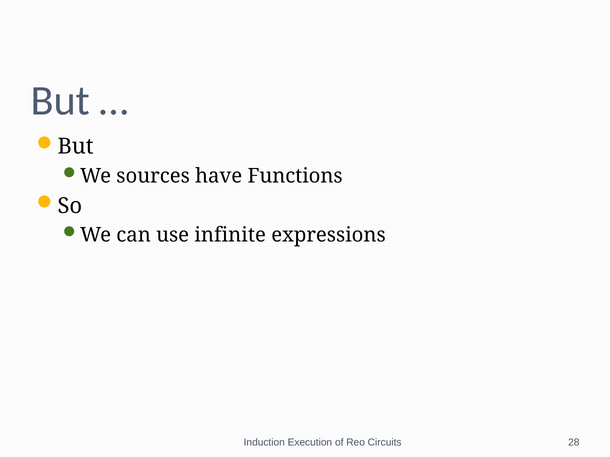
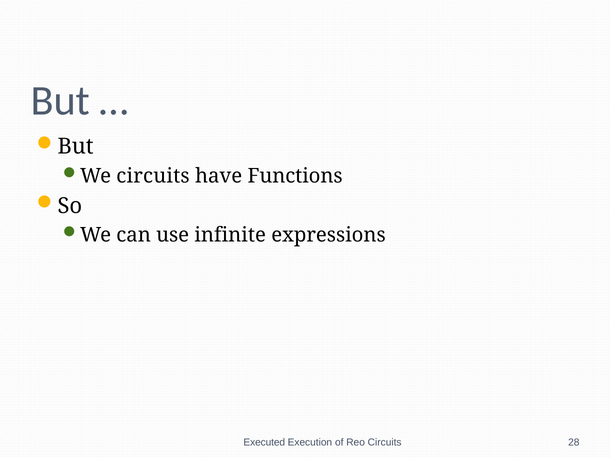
We sources: sources -> circuits (153, 176)
Induction: Induction -> Executed (264, 443)
